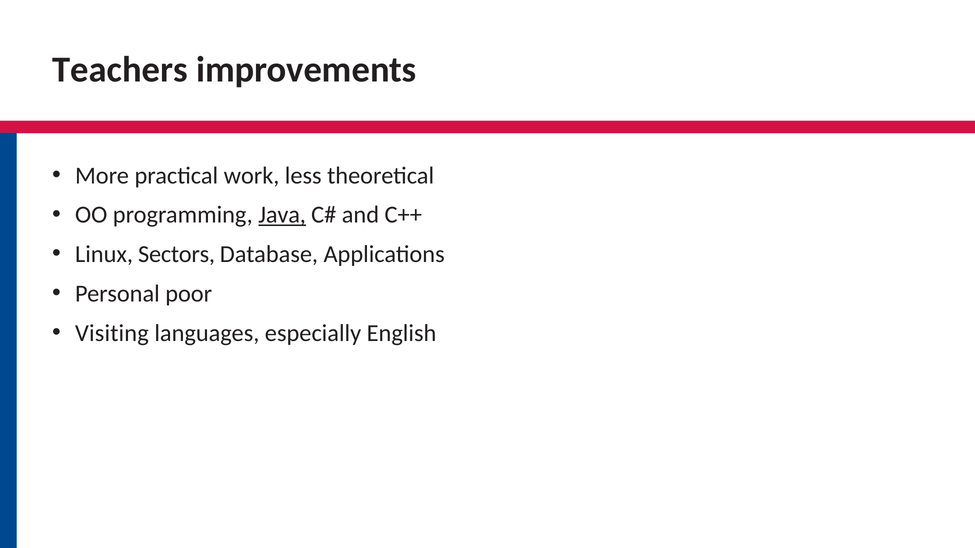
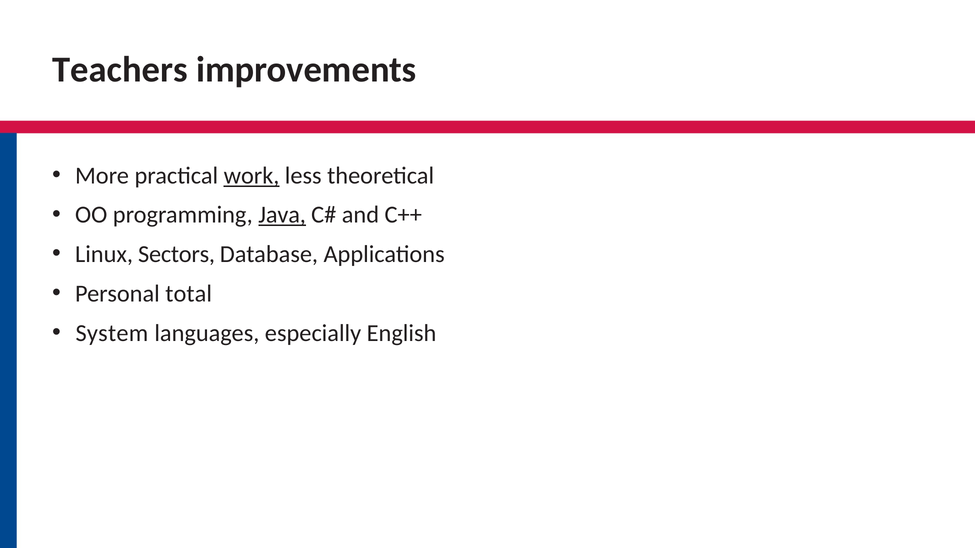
work underline: none -> present (252, 176)
poor: poor -> total (189, 294)
Visiting: Visiting -> System (112, 333)
